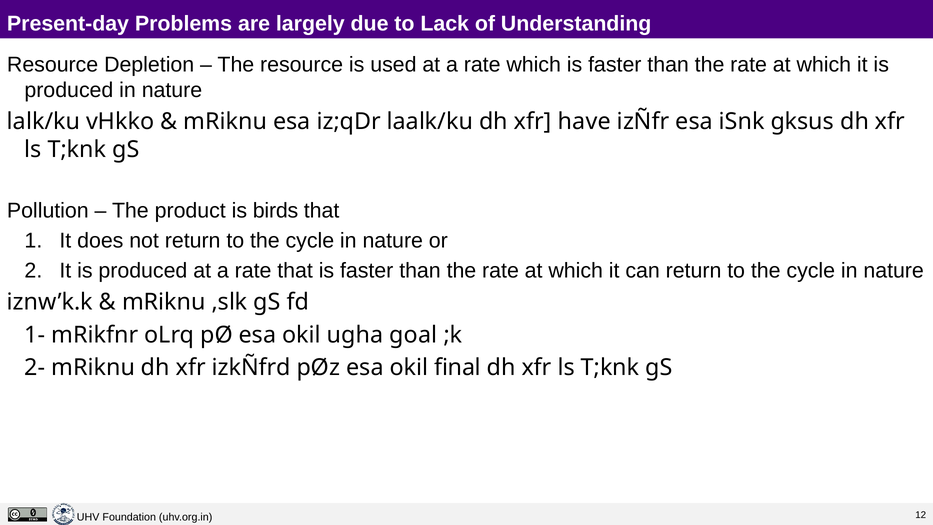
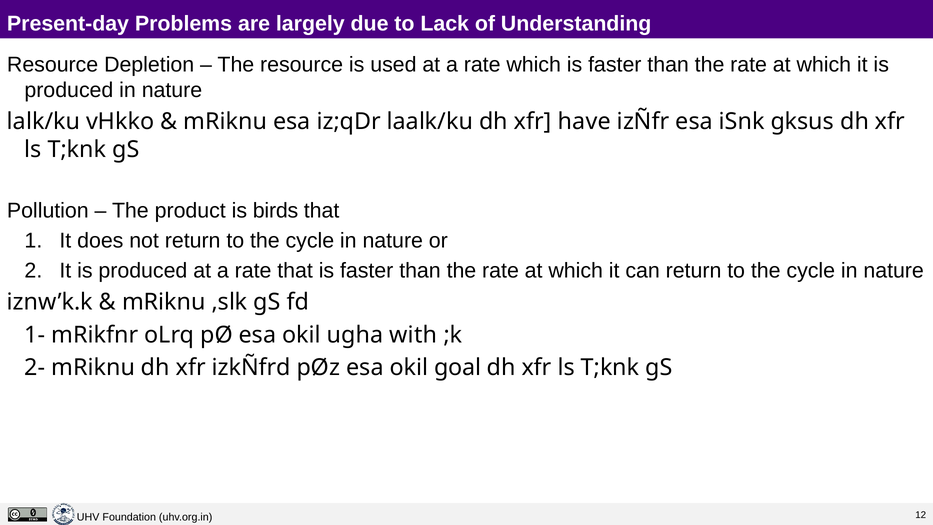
goal: goal -> with (413, 335)
final: final -> goal (458, 367)
